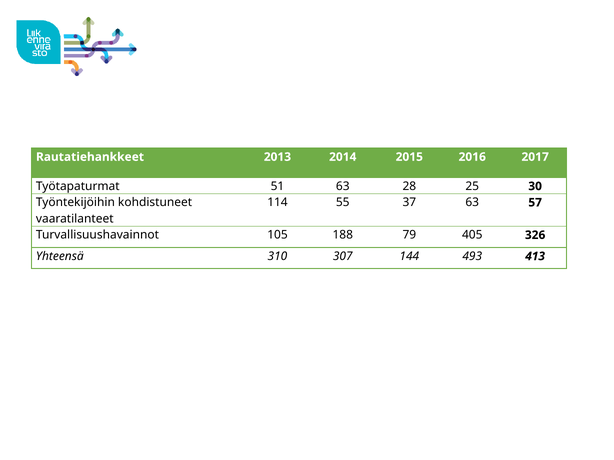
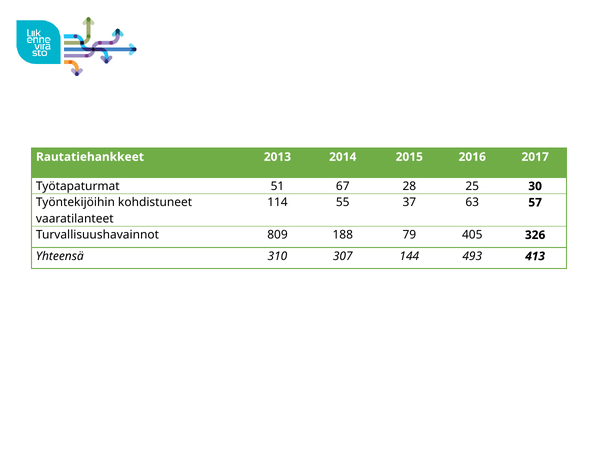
51 63: 63 -> 67 (343, 186)
105: 105 -> 809 (277, 235)
